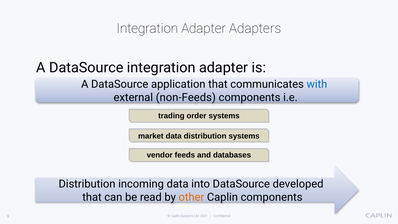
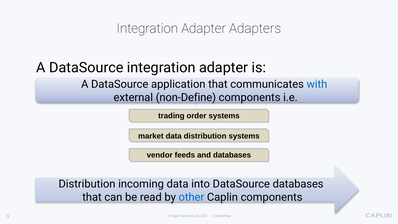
non-Feeds: non-Feeds -> non-Define (186, 97)
DataSource developed: developed -> databases (298, 184)
other colour: orange -> blue (191, 197)
